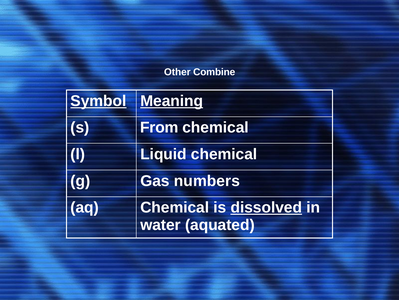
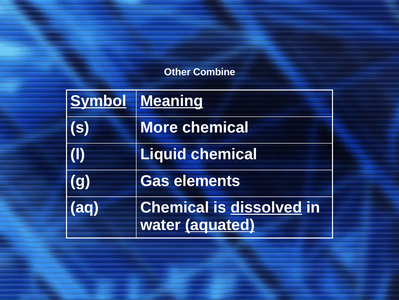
From: From -> More (159, 127)
numbers: numbers -> elements (207, 180)
aquated underline: none -> present (220, 224)
